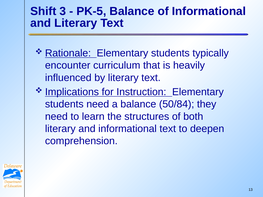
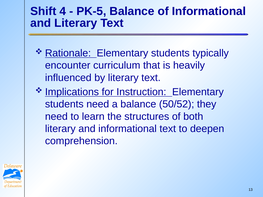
3: 3 -> 4 (63, 11)
50/84: 50/84 -> 50/52 (177, 104)
